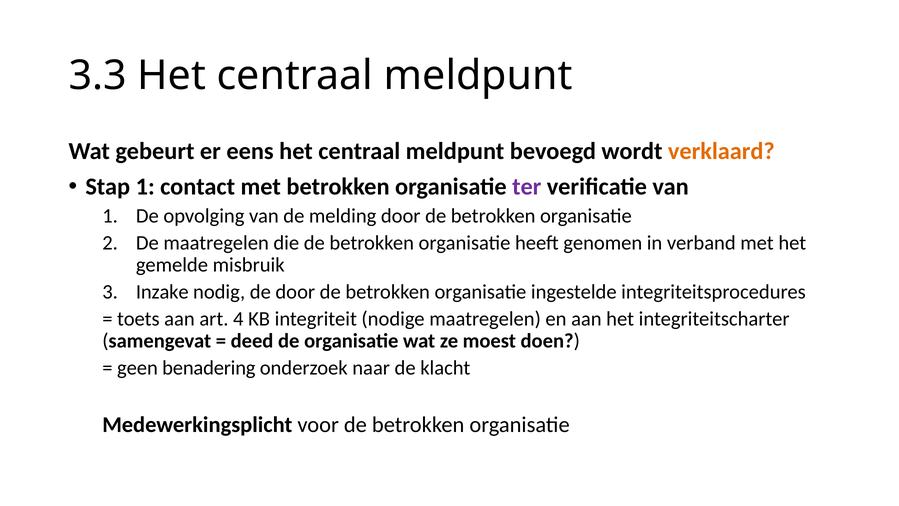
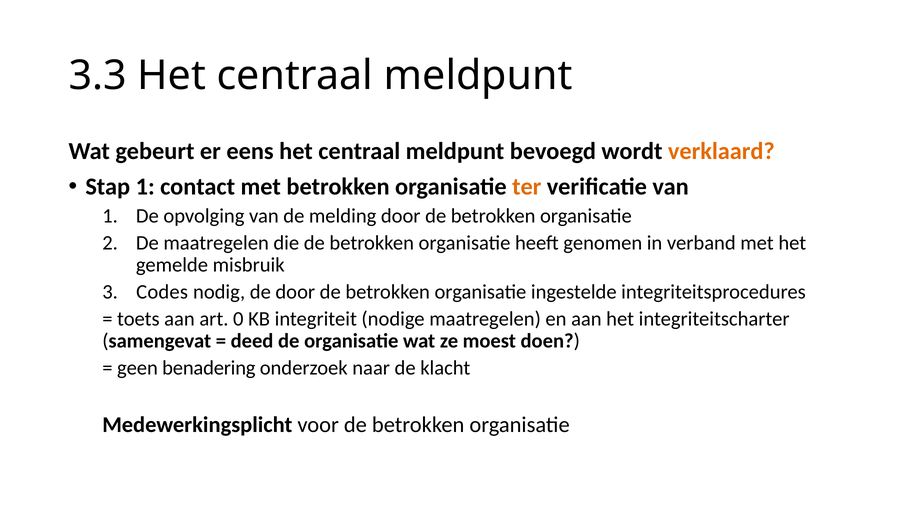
ter colour: purple -> orange (527, 187)
Inzake: Inzake -> Codes (162, 292)
4: 4 -> 0 (238, 319)
